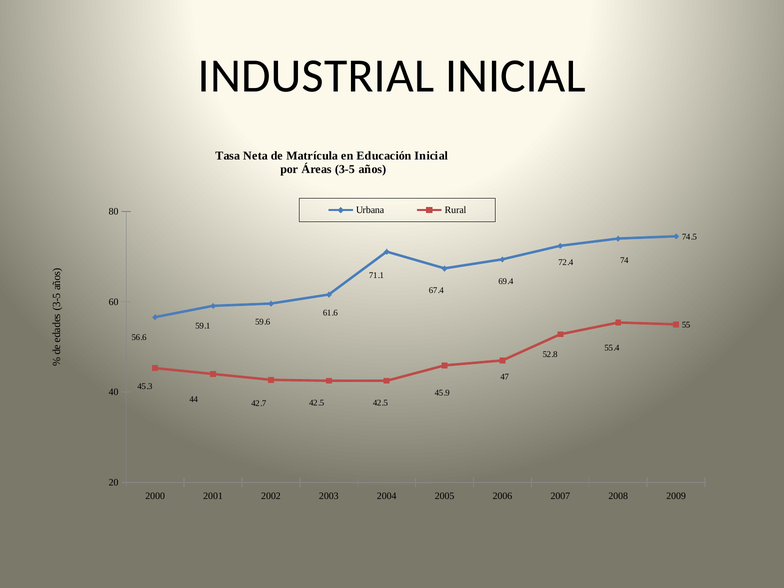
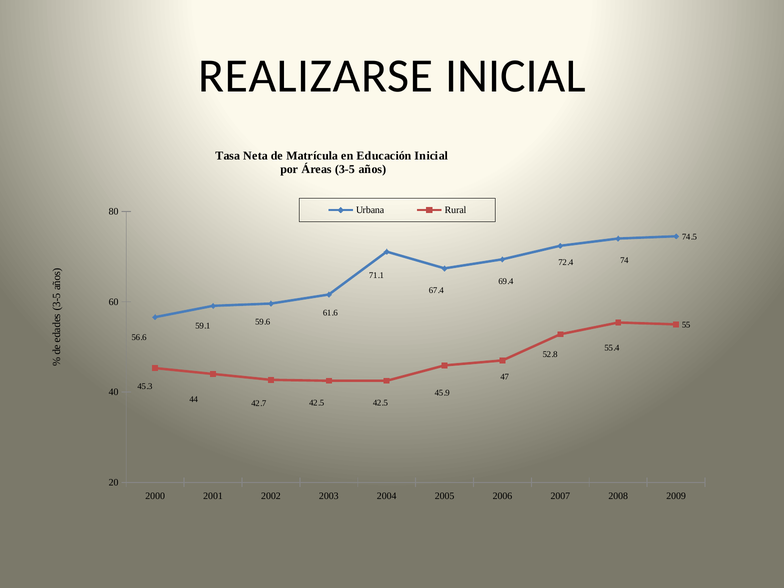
INDUSTRIAL: INDUSTRIAL -> REALIZARSE (316, 76)
